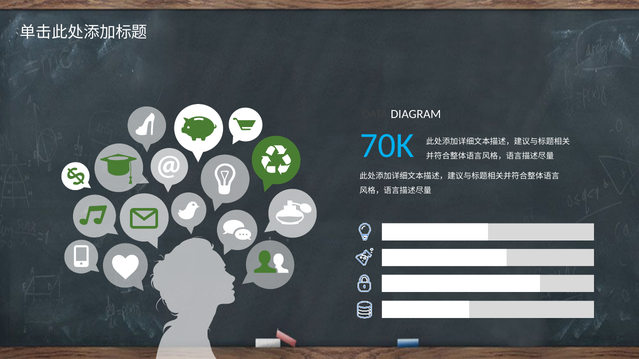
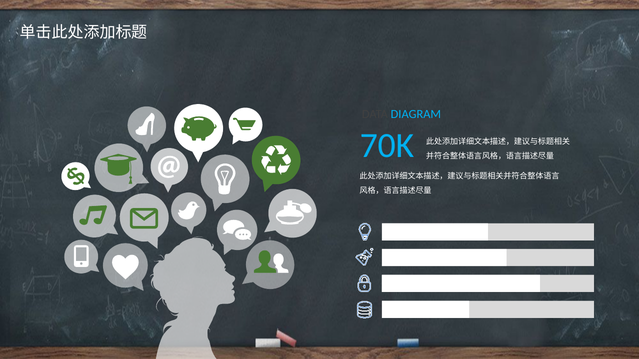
DIAGRAM colour: white -> light blue (416, 114)
